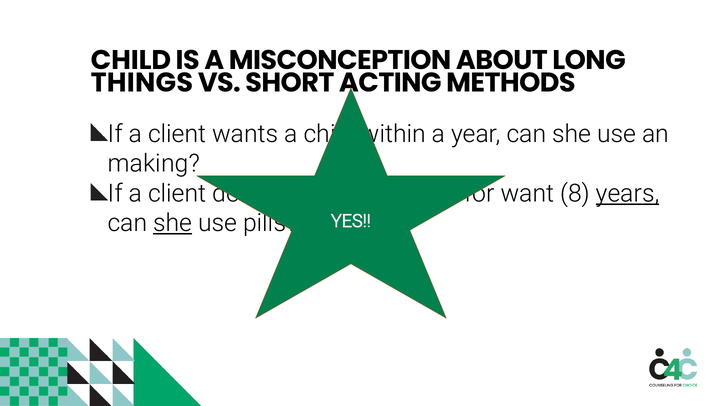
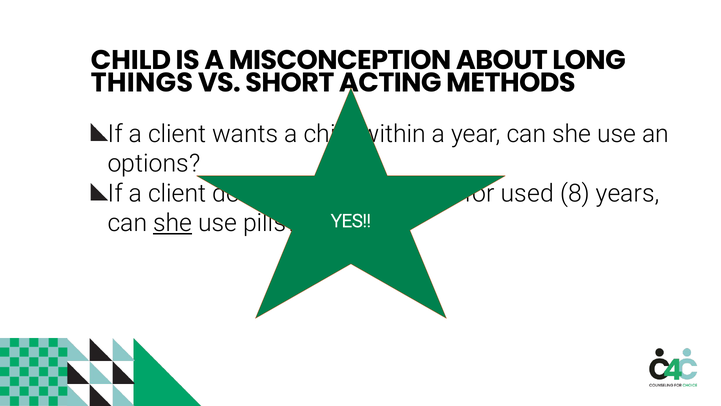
making: making -> options (154, 164)
want: want -> used (527, 193)
years underline: present -> none (628, 193)
